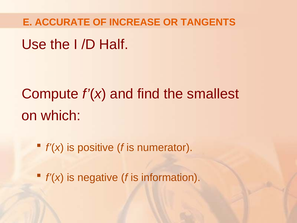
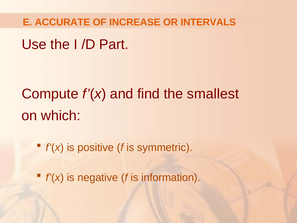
TANGENTS: TANGENTS -> INTERVALS (208, 22)
Half: Half -> Part (114, 44)
numerator: numerator -> symmetric (165, 147)
